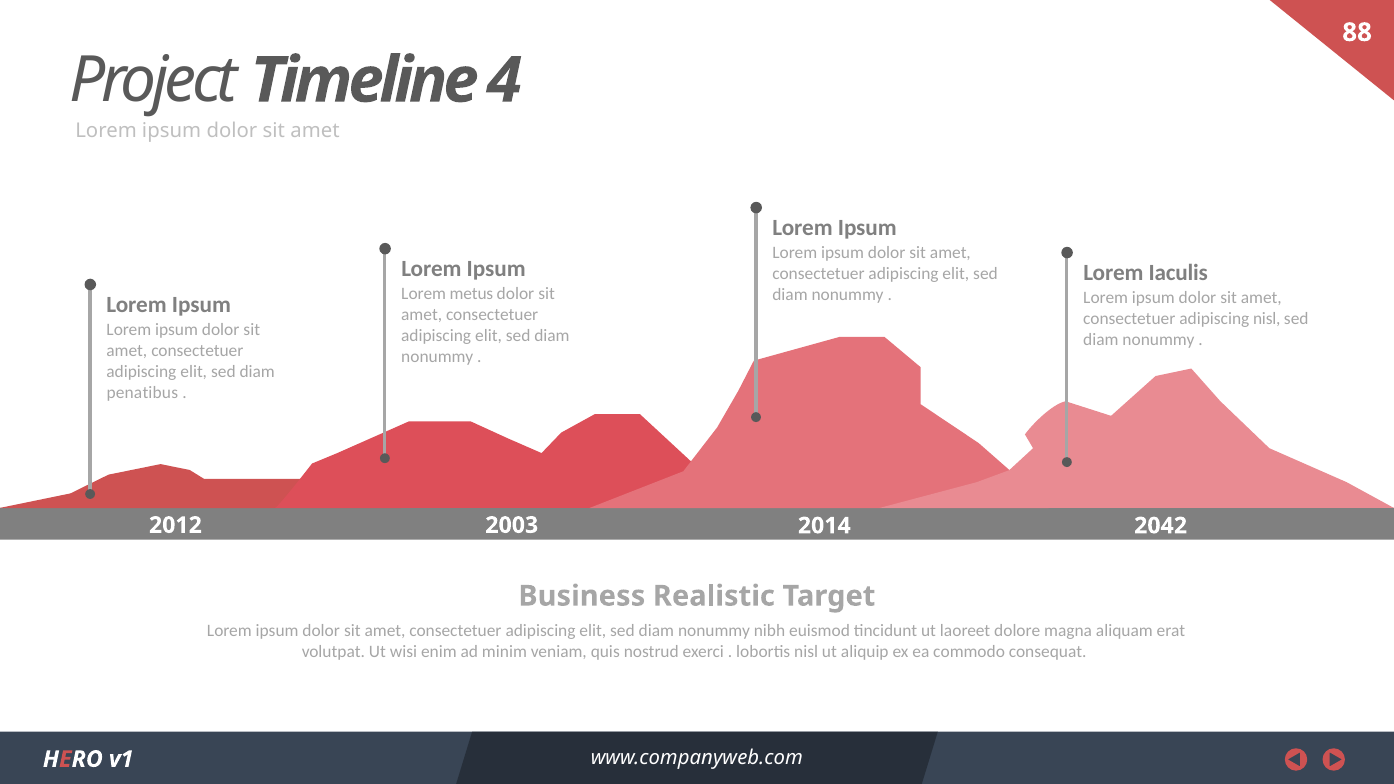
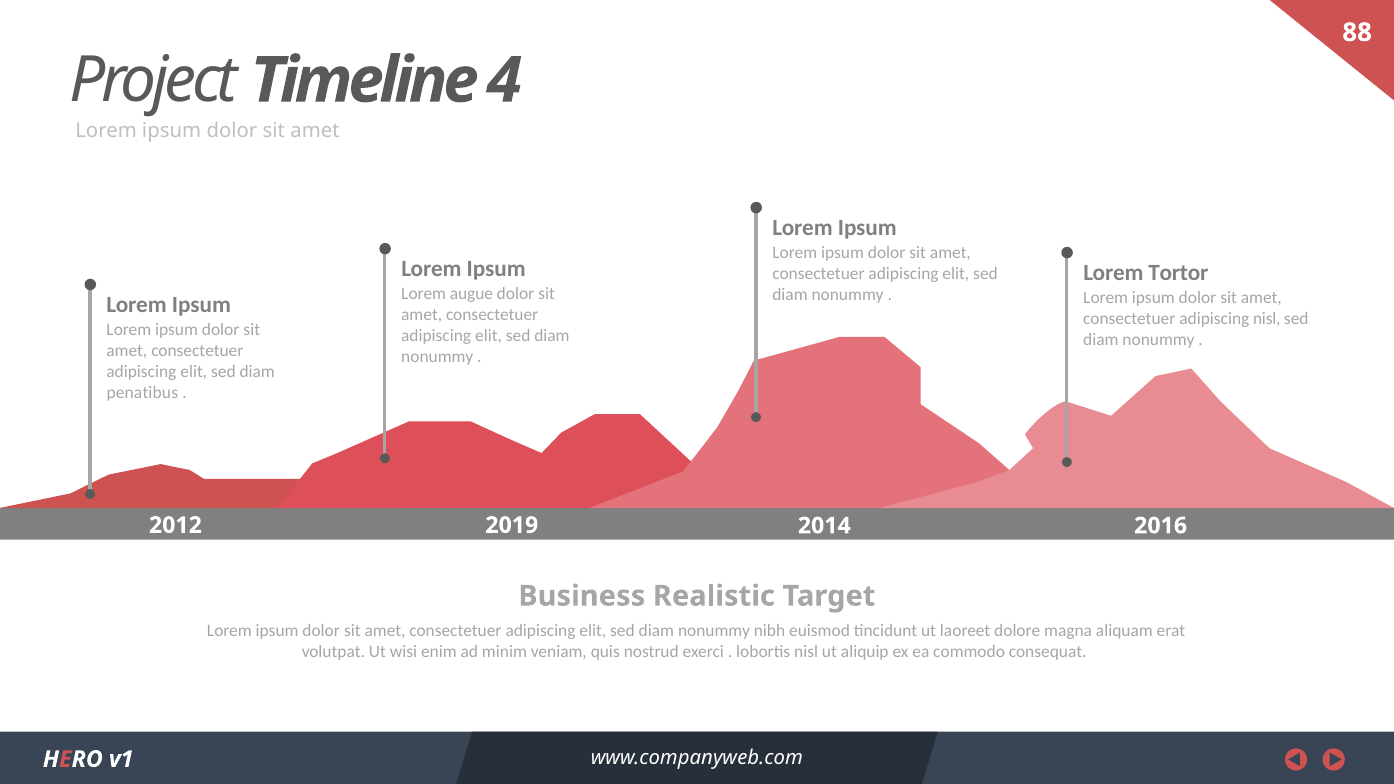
Iaculis: Iaculis -> Tortor (1178, 273)
metus: metus -> augue (471, 294)
2003: 2003 -> 2019 (512, 525)
2042: 2042 -> 2016 (1161, 526)
